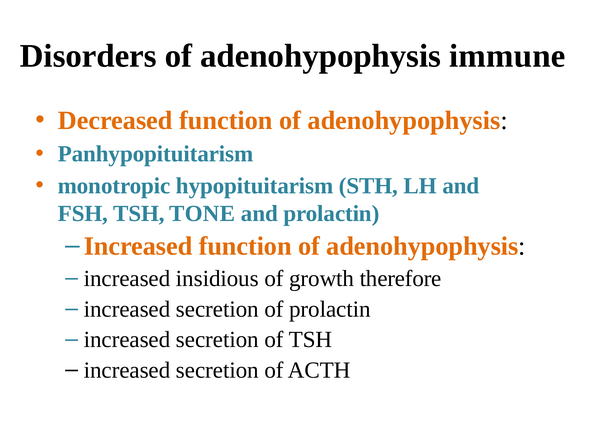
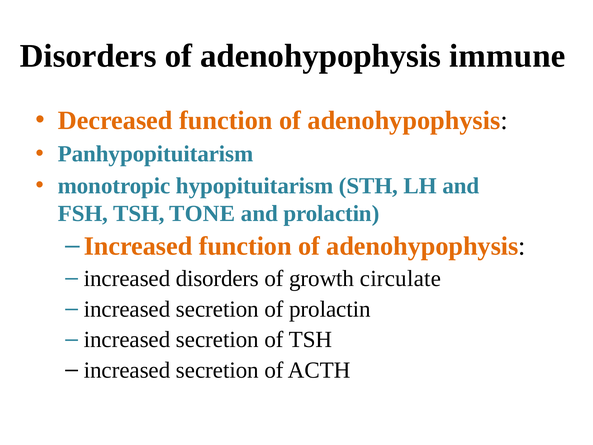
increased insidious: insidious -> disorders (217, 278)
therefore: therefore -> circulate (400, 278)
